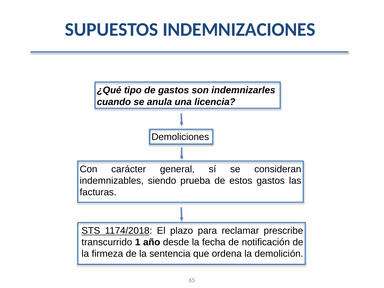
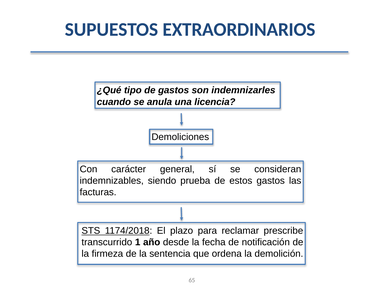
INDEMNIZACIONES: INDEMNIZACIONES -> EXTRAORDINARIOS (239, 30)
